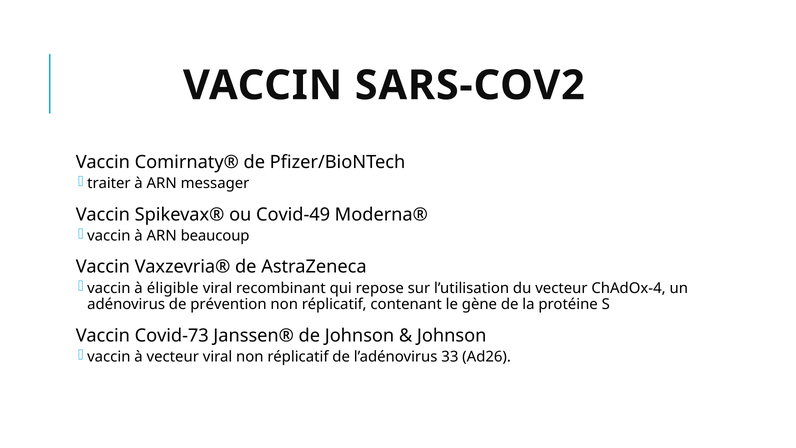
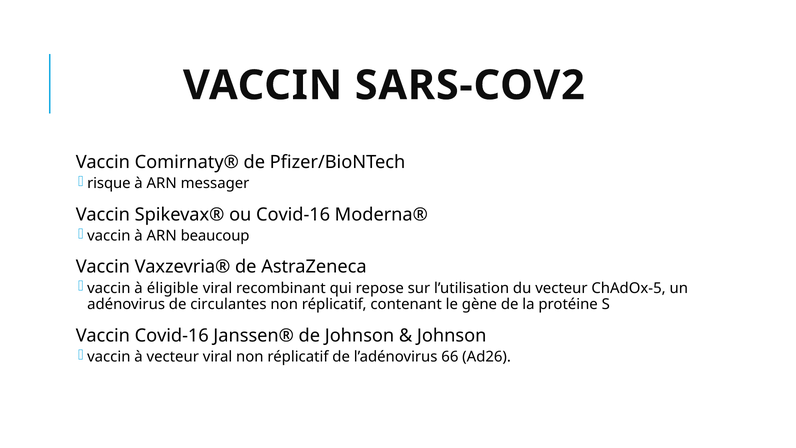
traiter: traiter -> risque (109, 183)
ou Covid-49: Covid-49 -> Covid-16 (293, 214)
ChAdOx-4: ChAdOx-4 -> ChAdOx-5 (629, 288)
prévention: prévention -> circulantes (228, 304)
Vaccin Covid-73: Covid-73 -> Covid-16 (172, 335)
33: 33 -> 66 (450, 357)
